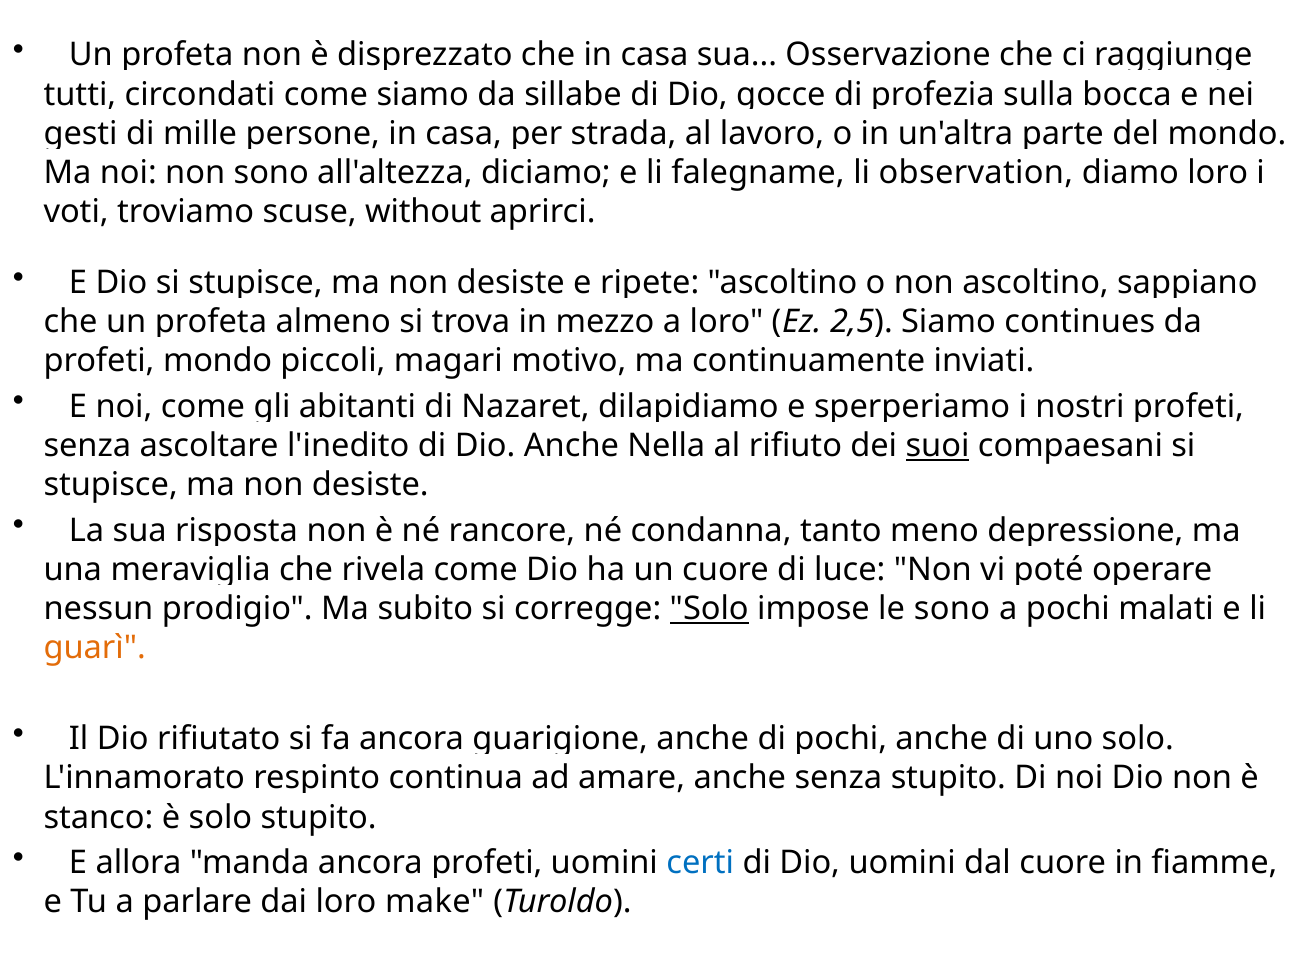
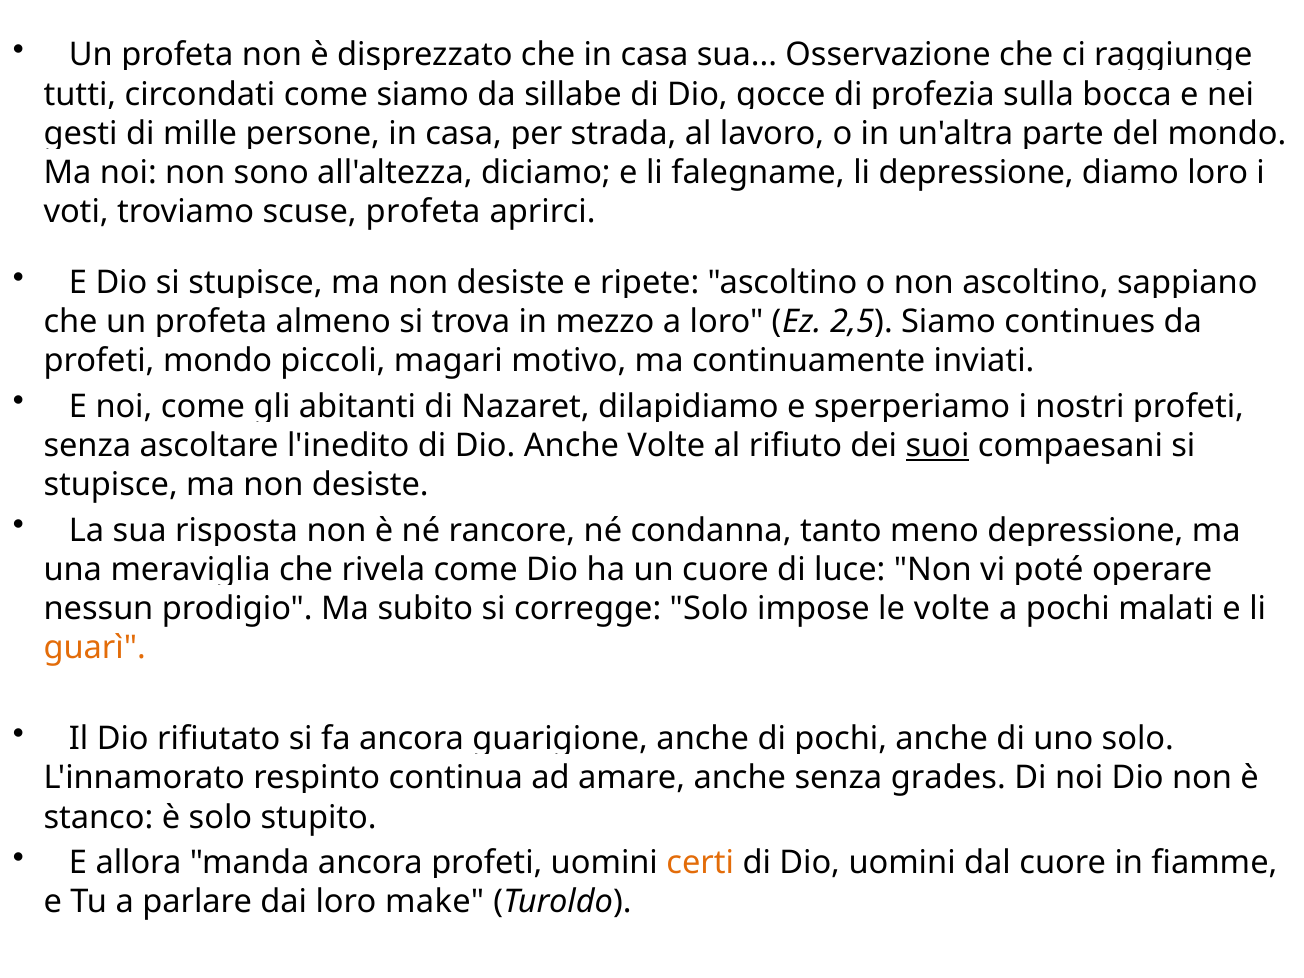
li observation: observation -> depressione (976, 173)
scuse without: without -> profeta (423, 212)
Anche Nella: Nella -> Volte (666, 446)
Solo underline: present -> none (709, 609)
le sono: sono -> volte (952, 609)
senza stupito: stupito -> grades (948, 778)
certi colour: blue -> orange (700, 863)
